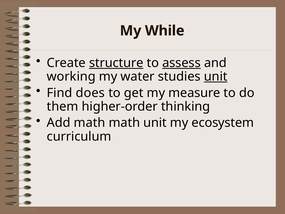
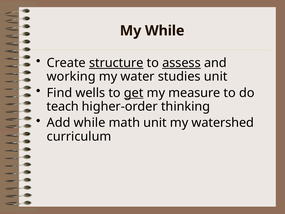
unit underline: present -> none (216, 77)
does: does -> wells (90, 93)
get underline: none -> present (134, 93)
them: them -> teach (63, 106)
Add math: math -> while (90, 123)
ecosystem: ecosystem -> watershed (223, 123)
